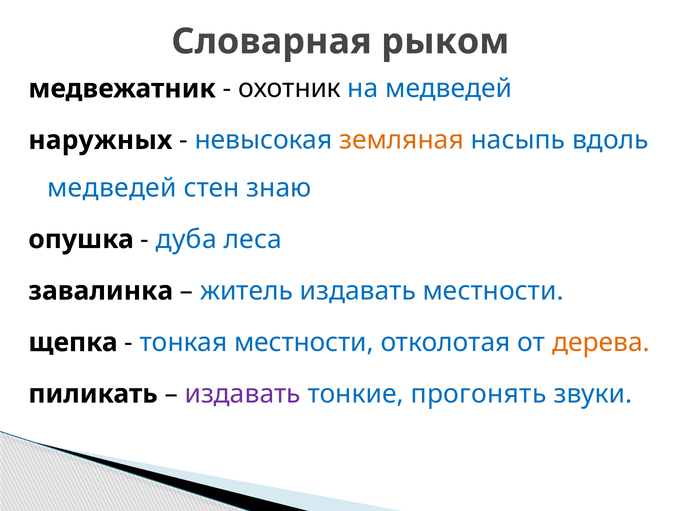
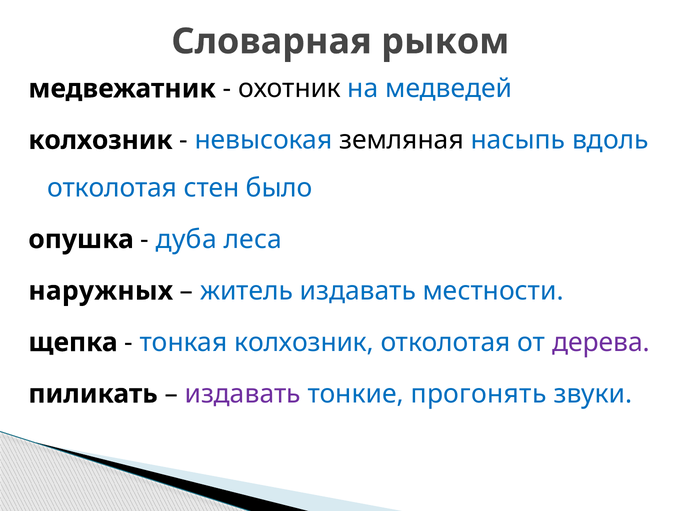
наружных: наружных -> колхозник (100, 140)
земляная colour: orange -> black (402, 140)
медведей: медведей -> отколотая (112, 188)
знаю: знаю -> было (279, 188)
завалинка: завалинка -> наружных (101, 291)
тонкая местности: местности -> колхозник (304, 342)
дерева colour: orange -> purple (601, 342)
